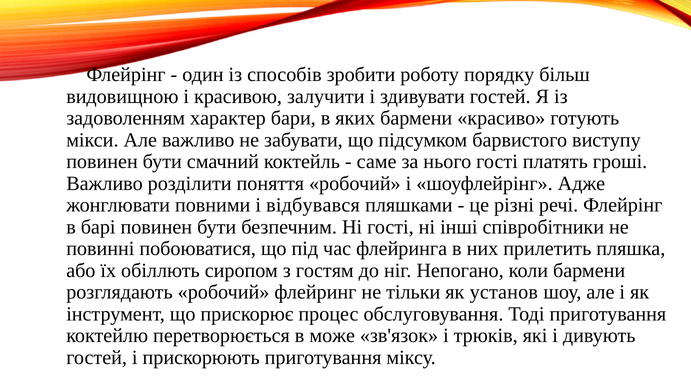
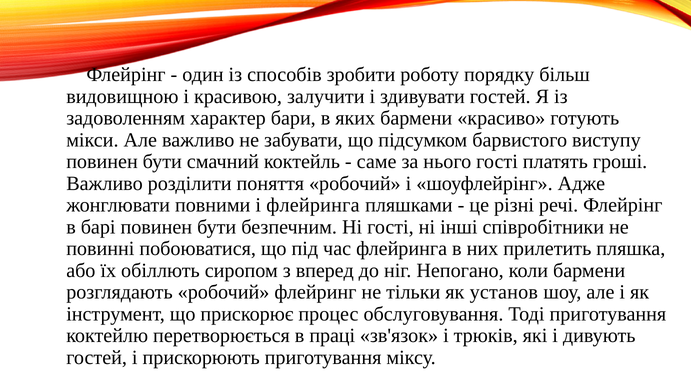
і відбувався: відбувався -> флейринга (313, 205)
гостям: гостям -> вперед (325, 270)
може: може -> праці (332, 335)
